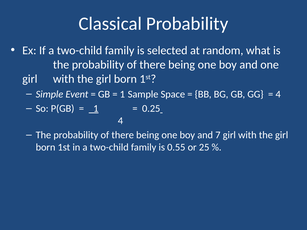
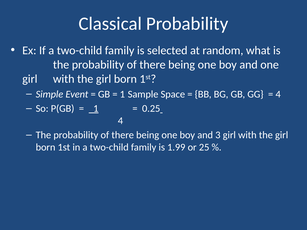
7: 7 -> 3 (218, 135)
0.55: 0.55 -> 1.99 (176, 147)
